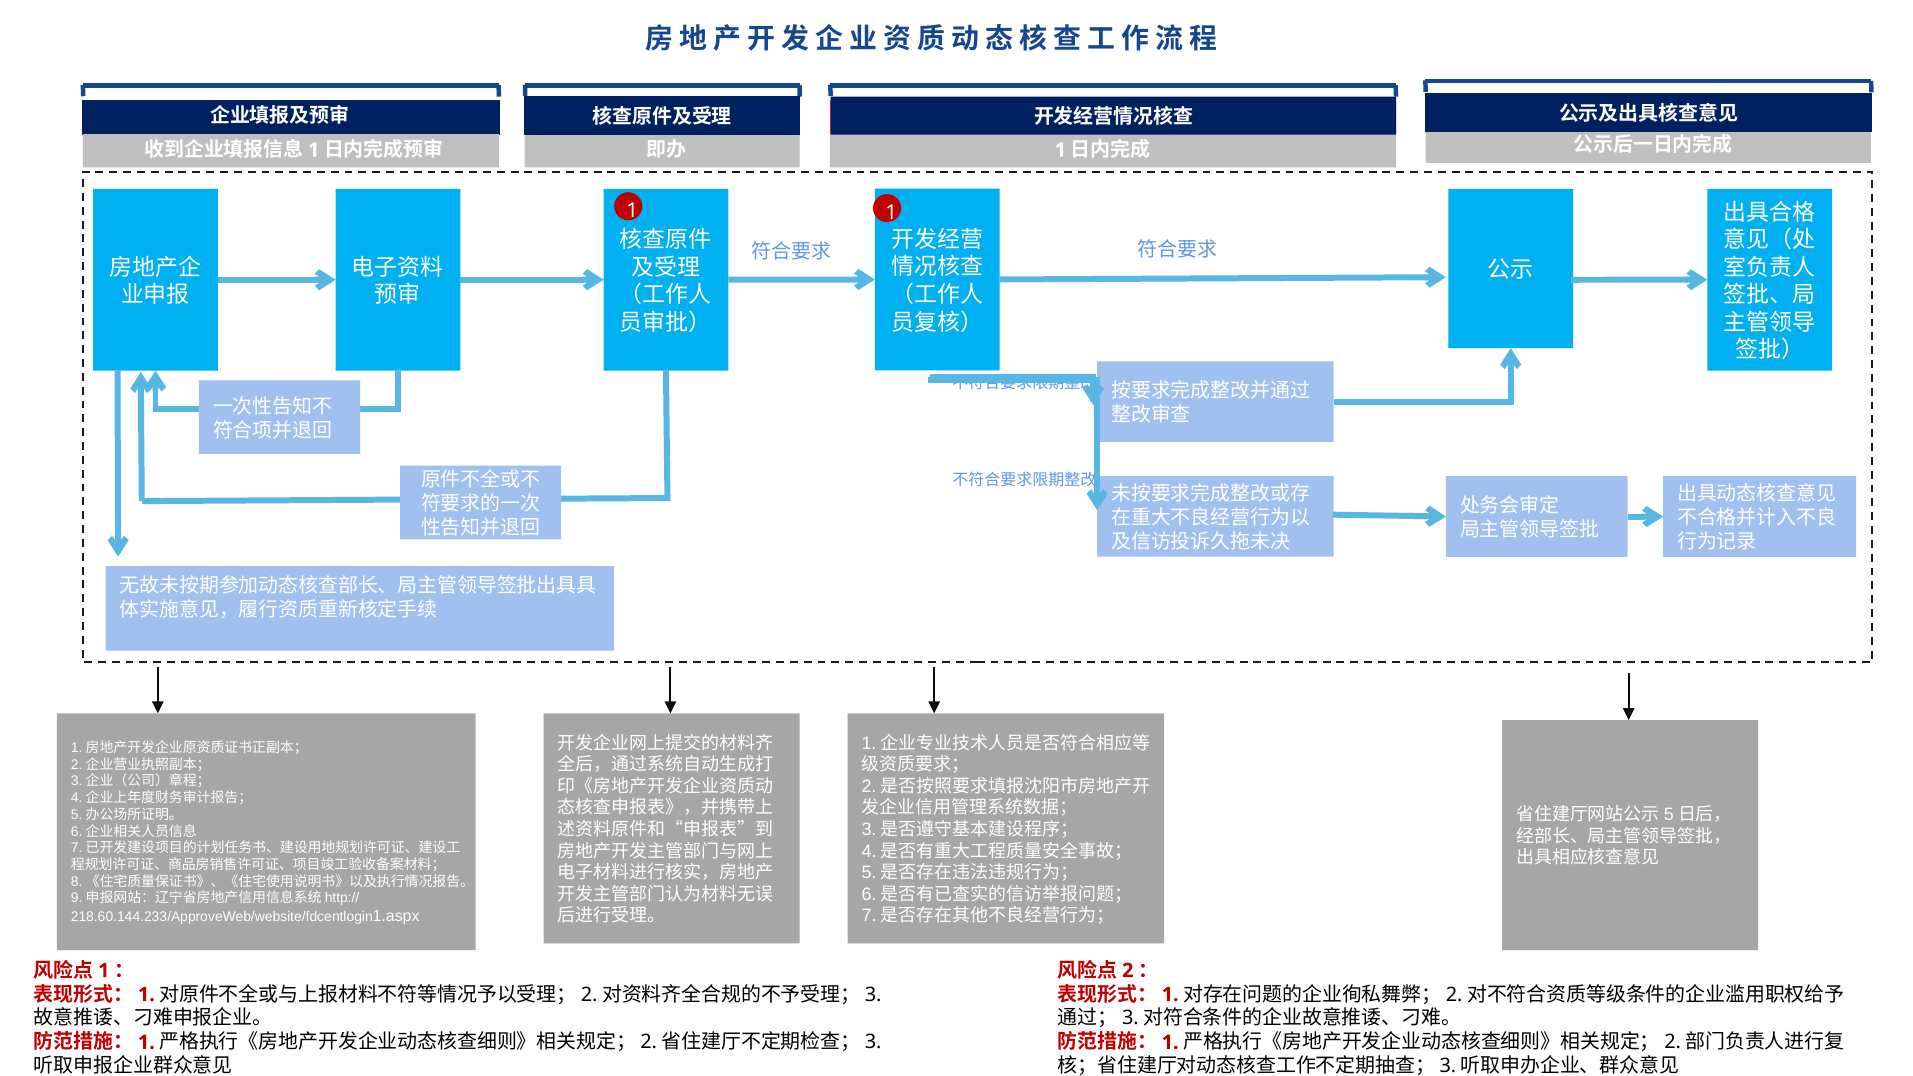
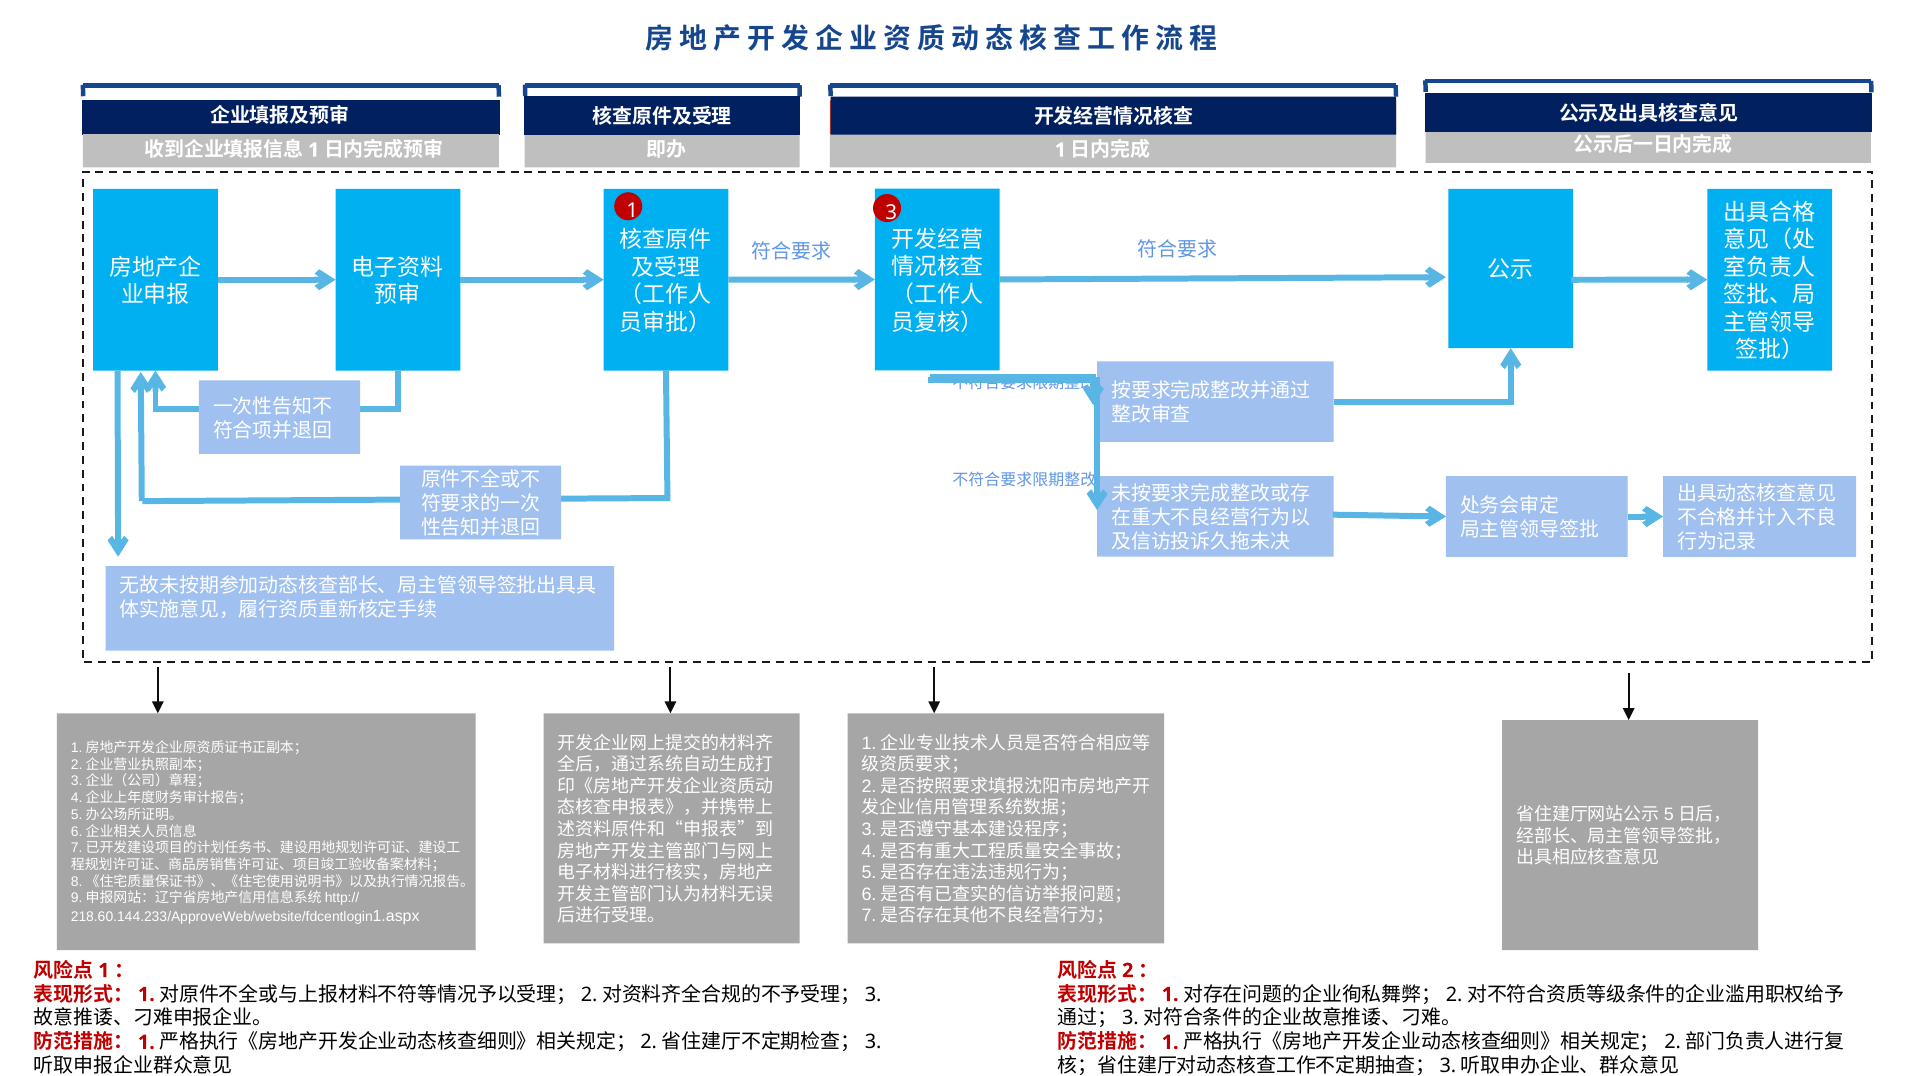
1 1: 1 -> 3 (891, 213)
